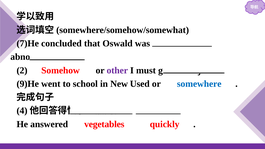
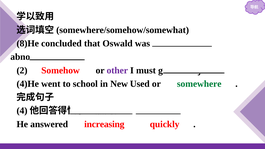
7)He: 7)He -> 8)He (28, 43)
9)He: 9)He -> 4)He (28, 84)
somewhere colour: blue -> green (199, 84)
vegetables: vegetables -> increasing (104, 124)
